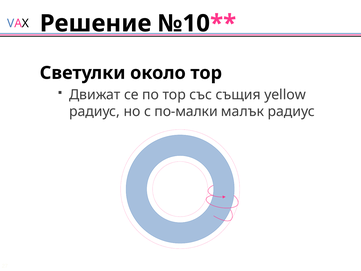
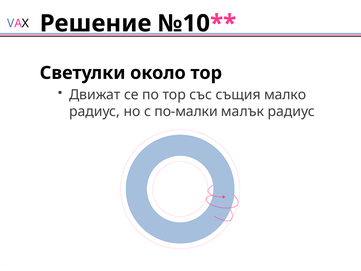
yellow: yellow -> малко (285, 95)
